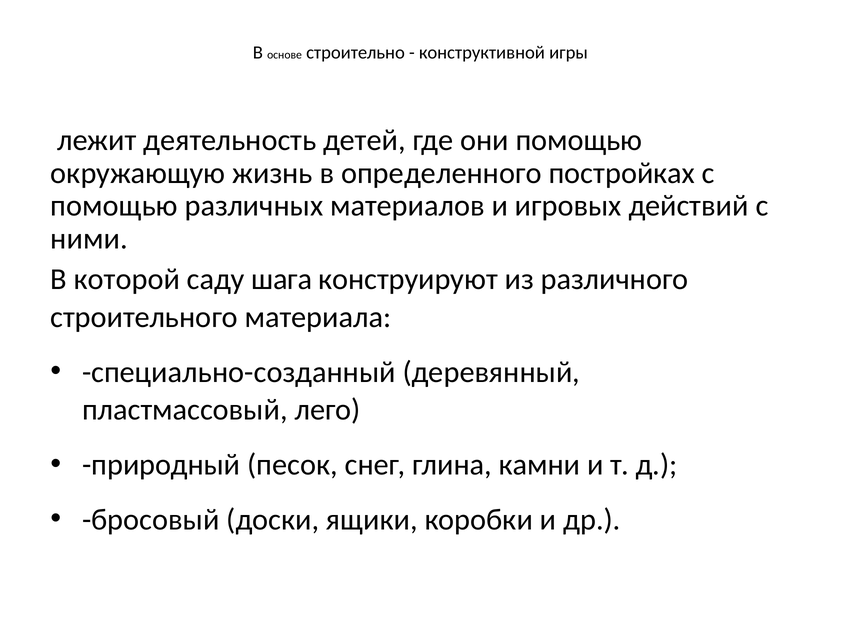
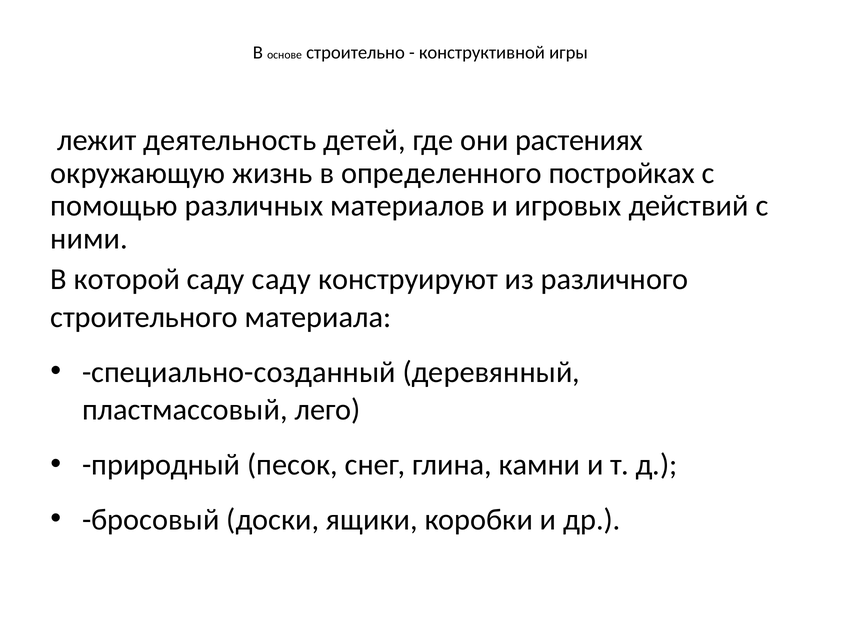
они помощью: помощью -> растениях (579, 140)
саду шага: шага -> саду (281, 279)
